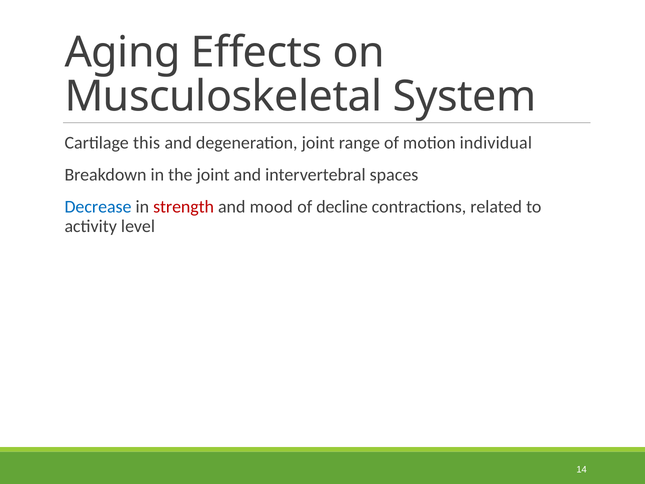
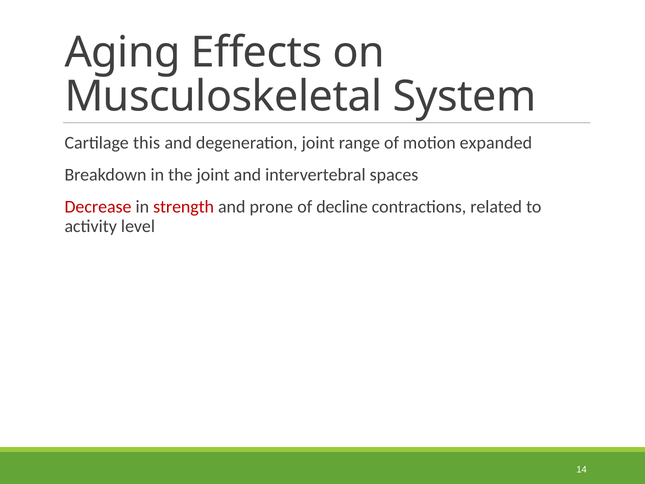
individual: individual -> expanded (496, 143)
Decrease colour: blue -> red (98, 207)
mood: mood -> prone (271, 207)
